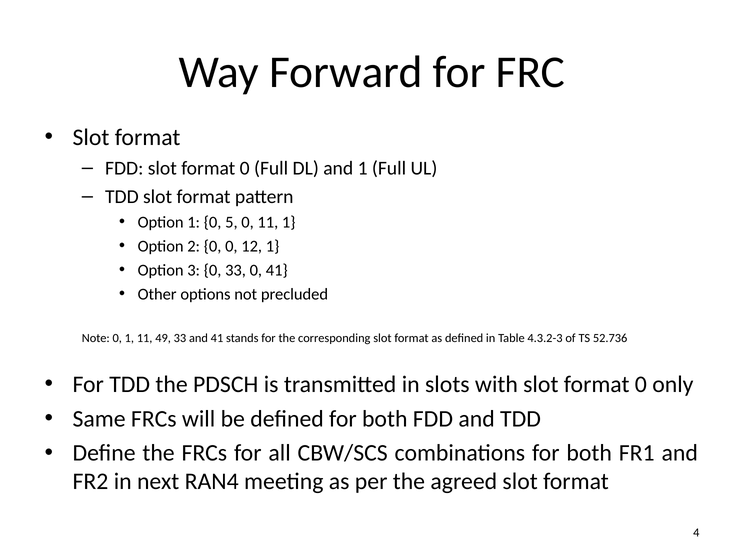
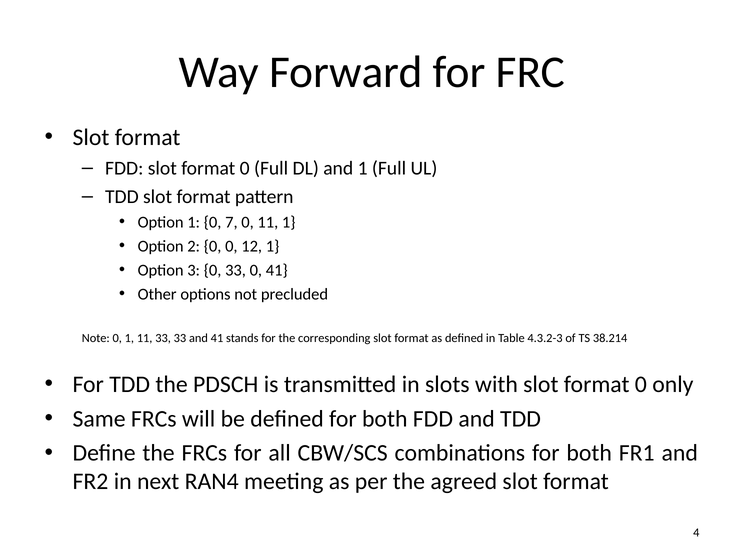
5: 5 -> 7 (231, 222)
11 49: 49 -> 33 (163, 338)
52.736: 52.736 -> 38.214 (610, 338)
